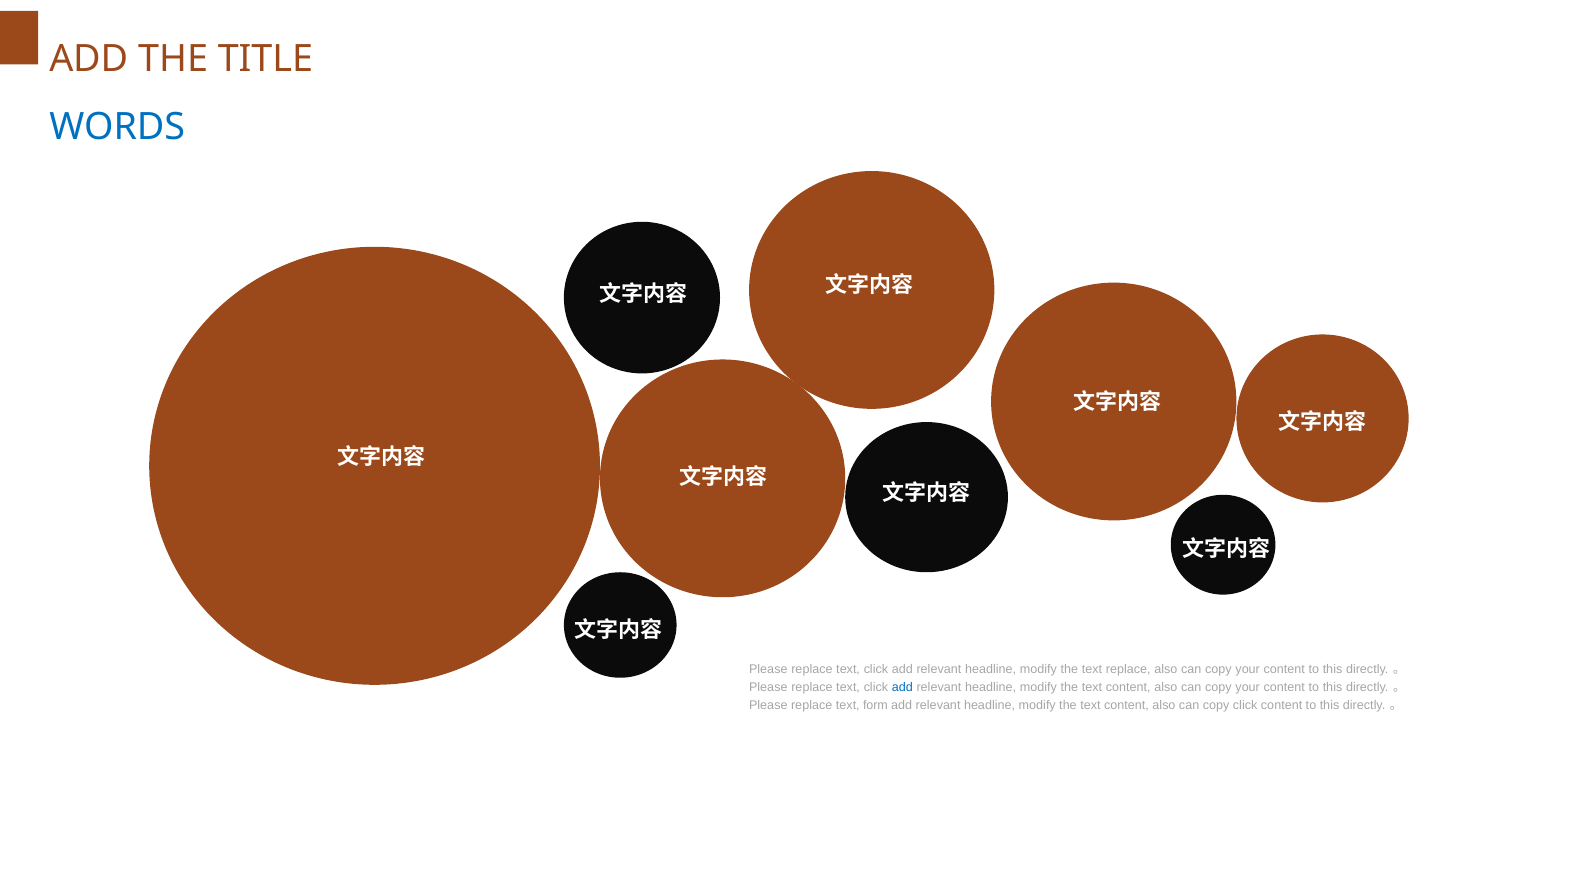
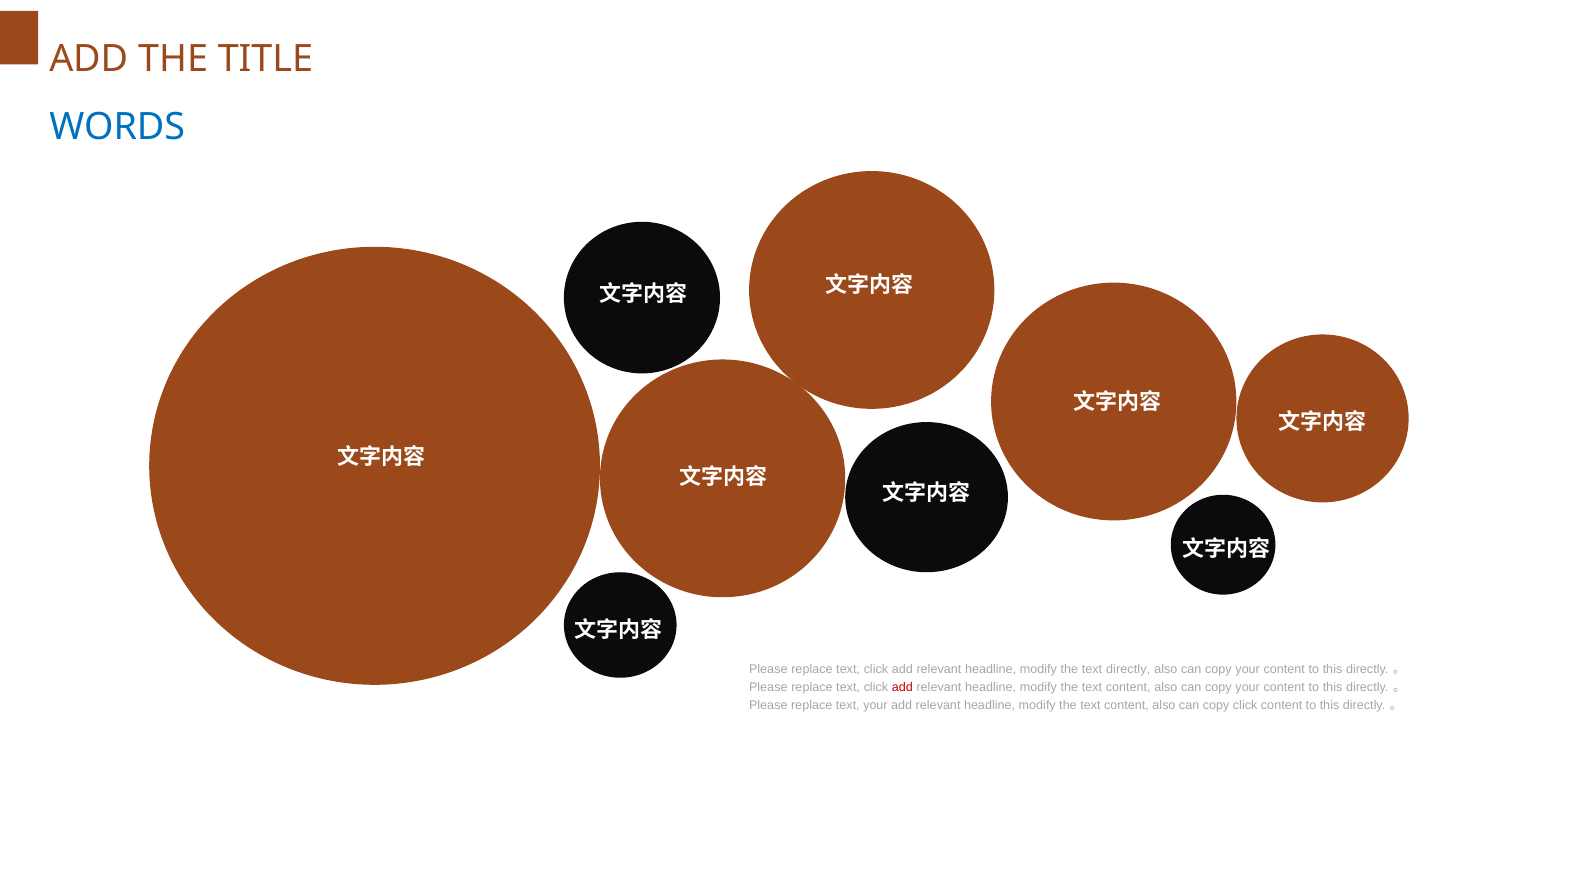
text replace: replace -> directly (1128, 669)
add colour: blue -> red (902, 687)
text form: form -> your (875, 705)
